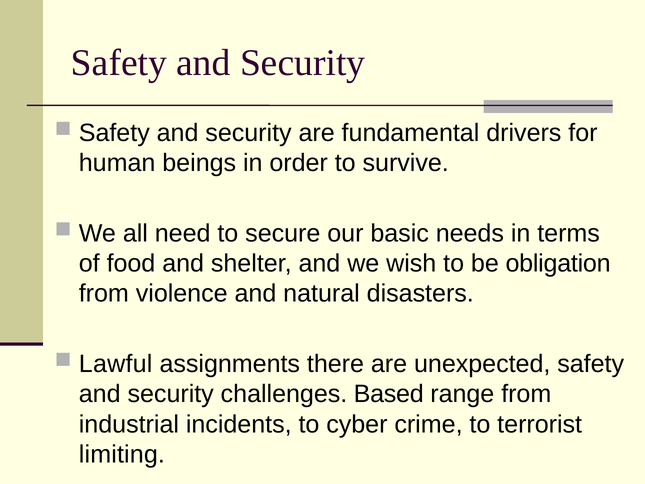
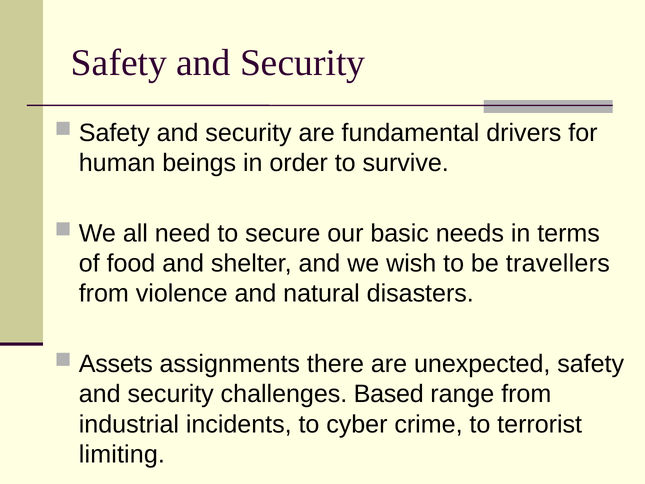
obligation: obligation -> travellers (558, 263)
Lawful: Lawful -> Assets (116, 364)
